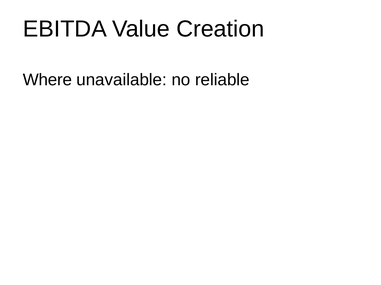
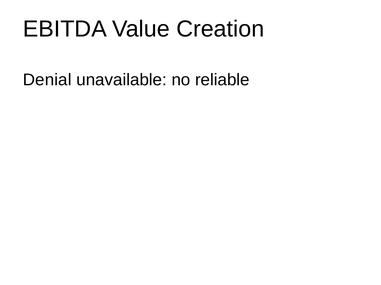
Where: Where -> Denial (47, 80)
